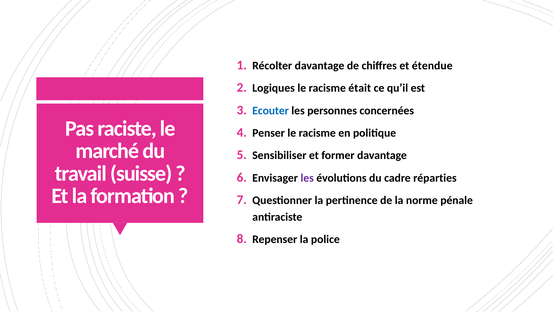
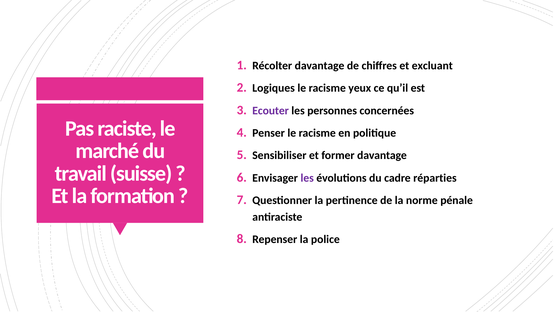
étendue: étendue -> excluant (432, 66)
était: était -> yeux (360, 88)
Ecouter colour: blue -> purple (271, 110)
